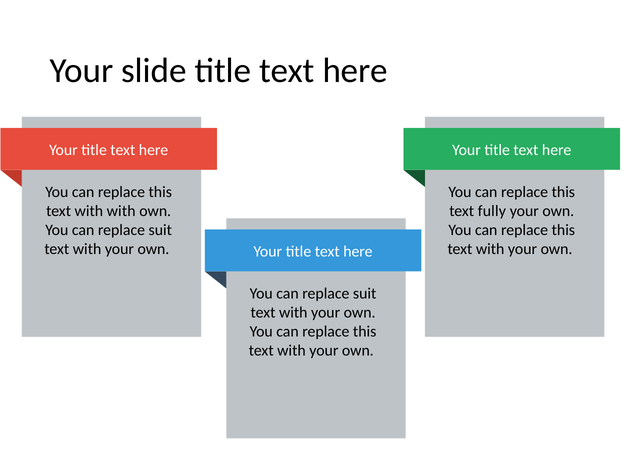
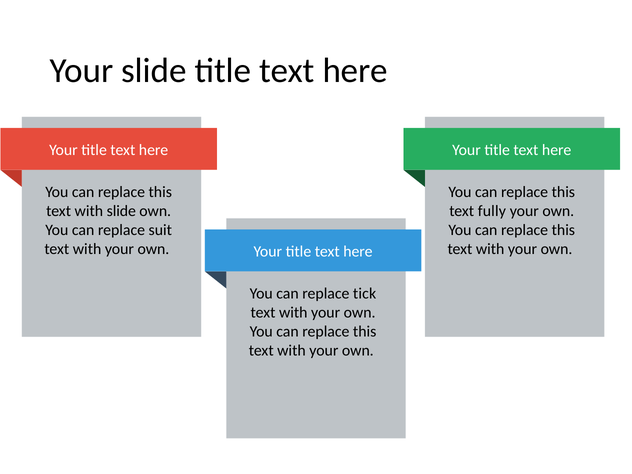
with with: with -> slide (121, 211)
suit: suit -> tick (365, 294)
